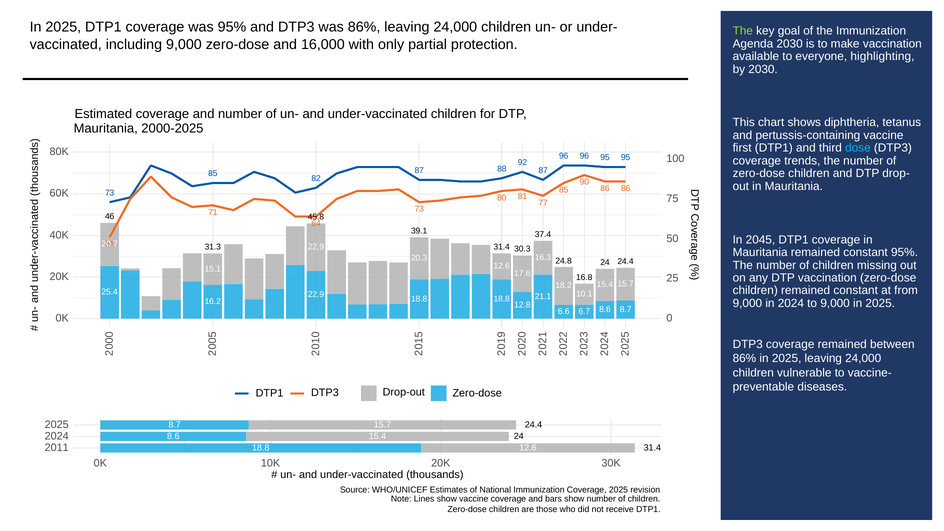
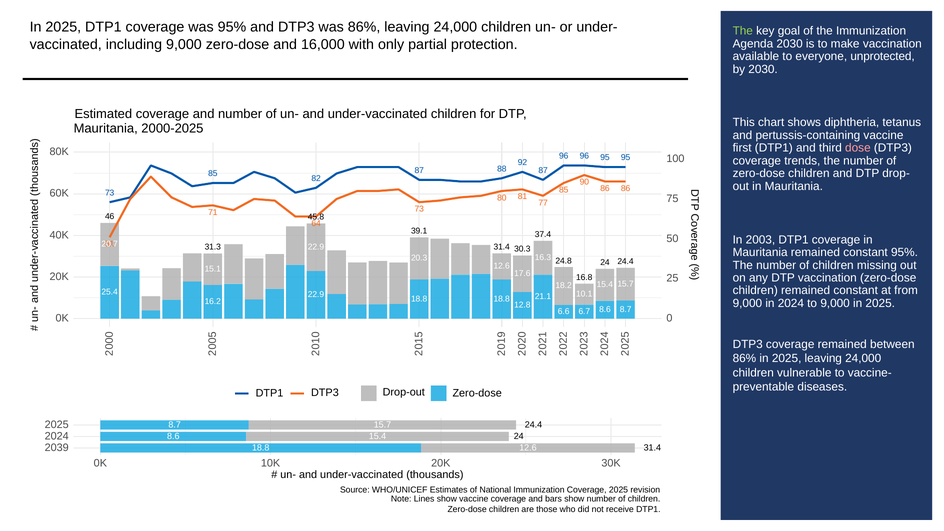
highlighting: highlighting -> unprotected (883, 57)
dose colour: light blue -> pink (858, 148)
2045: 2045 -> 2003 (760, 240)
2011: 2011 -> 2039 (57, 448)
